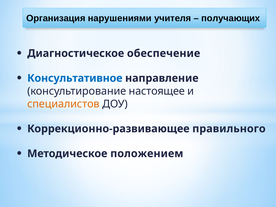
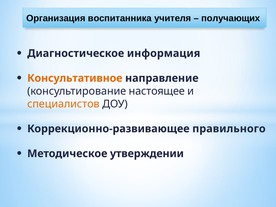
нарушениями: нарушениями -> воспитанника (120, 18)
обеспечение: обеспечение -> информация (164, 53)
Консультативное colour: blue -> orange (75, 78)
положением: положением -> утверждении (147, 154)
